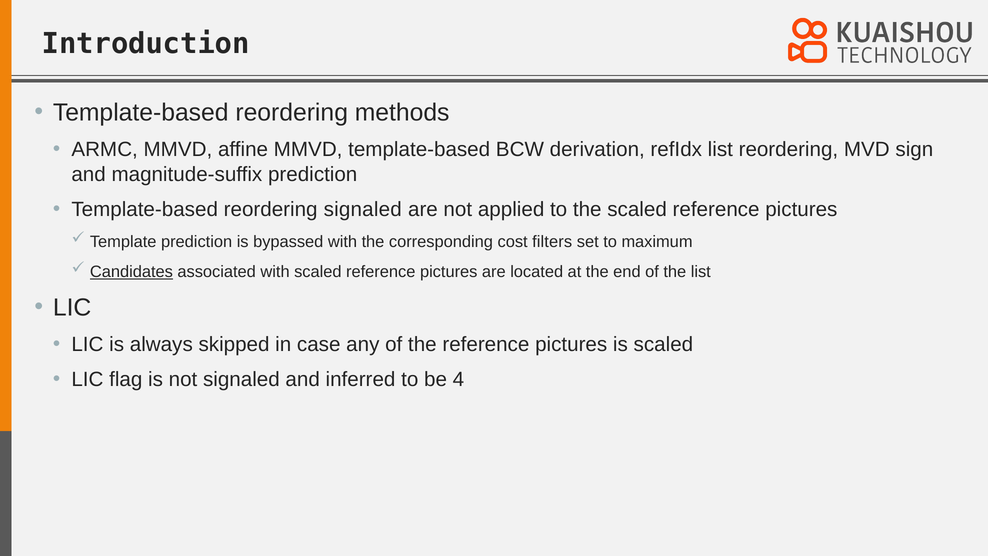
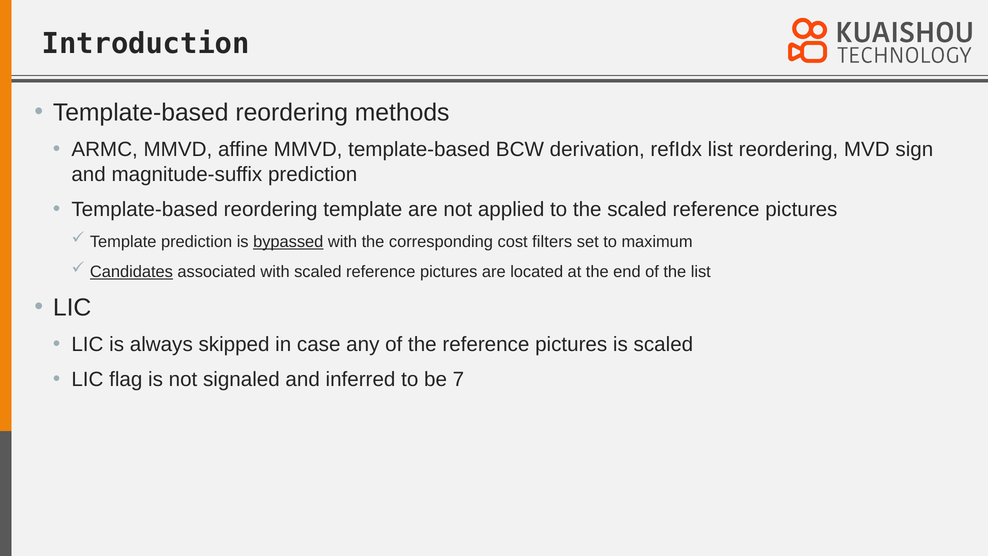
reordering signaled: signaled -> template (363, 209)
bypassed underline: none -> present (288, 242)
4: 4 -> 7 (458, 379)
